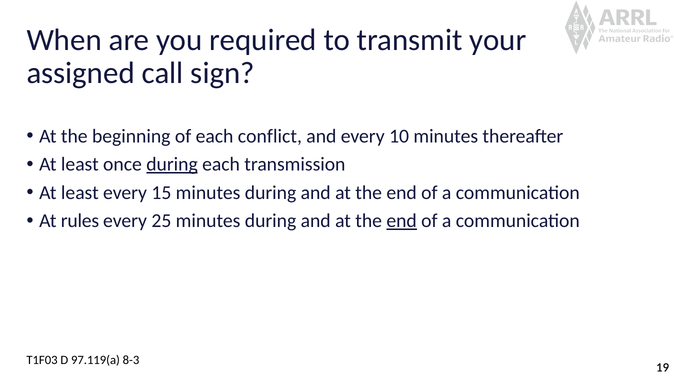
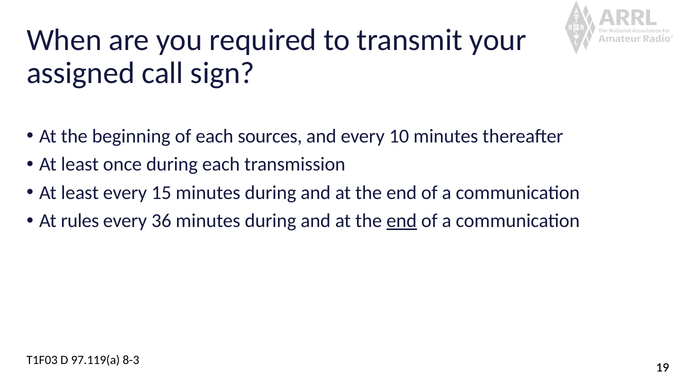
conflict: conflict -> sources (270, 136)
during underline: present -> none (172, 164)
25: 25 -> 36 (161, 221)
